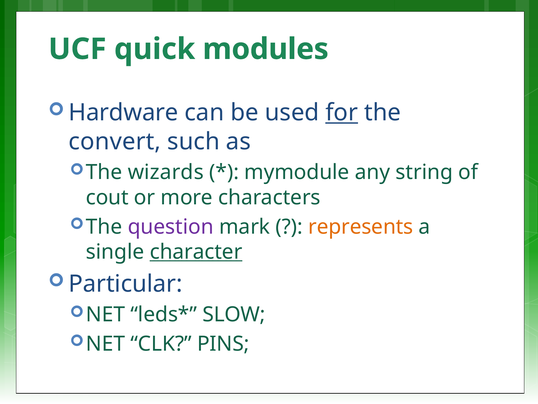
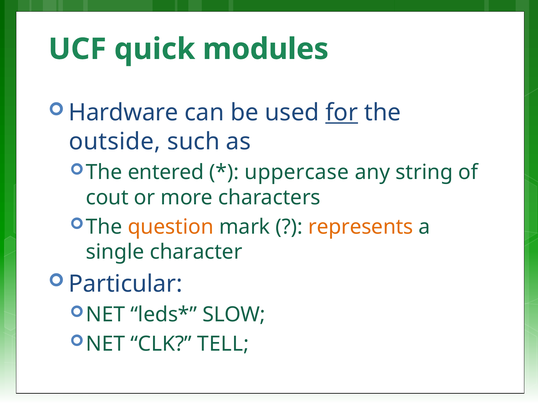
convert: convert -> outside (115, 141)
wizards: wizards -> entered (166, 172)
mymodule: mymodule -> uppercase (297, 172)
question colour: purple -> orange (171, 226)
character underline: present -> none (196, 252)
PINS: PINS -> TELL (223, 344)
